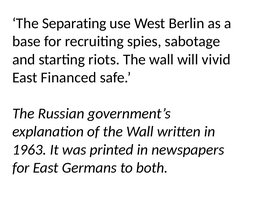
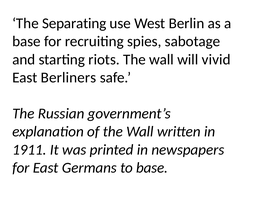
Financed: Financed -> Berliners (69, 78)
1963: 1963 -> 1911 (29, 150)
to both: both -> base (152, 168)
